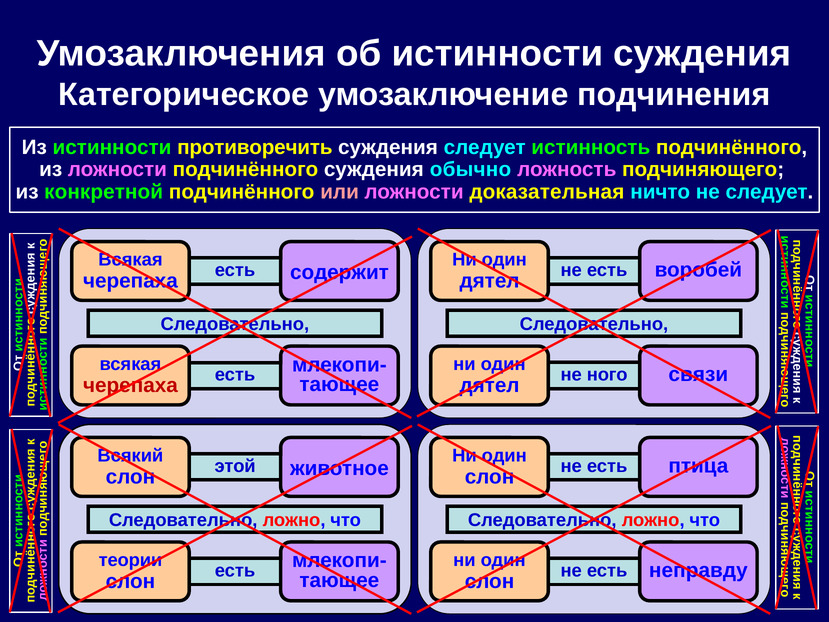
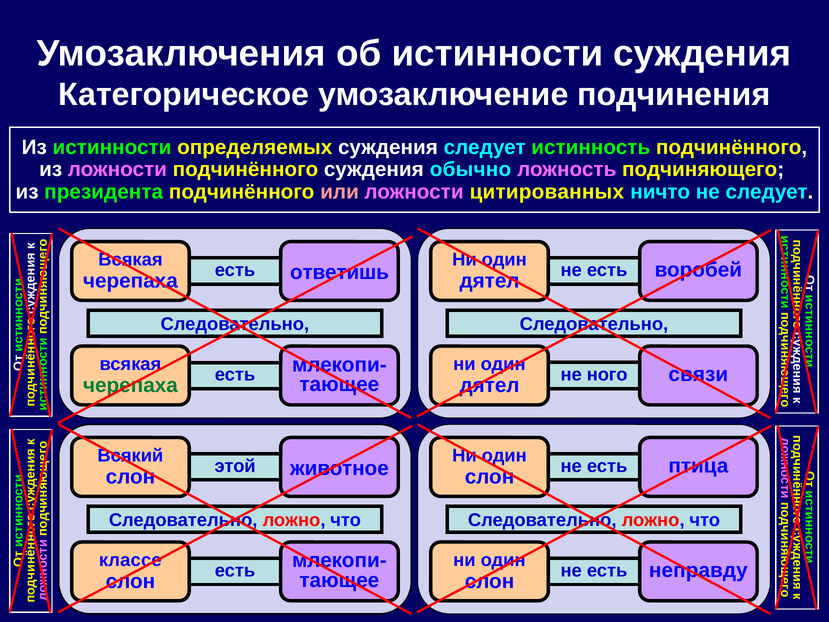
противоречить: противоречить -> определяемых (255, 147)
конкретной: конкретной -> президента (104, 192)
доказательная: доказательная -> цитированных (547, 192)
содержит: содержит -> ответишь (339, 272)
черепаха colour: red -> green (130, 385)
теории: теории -> классе (130, 560)
